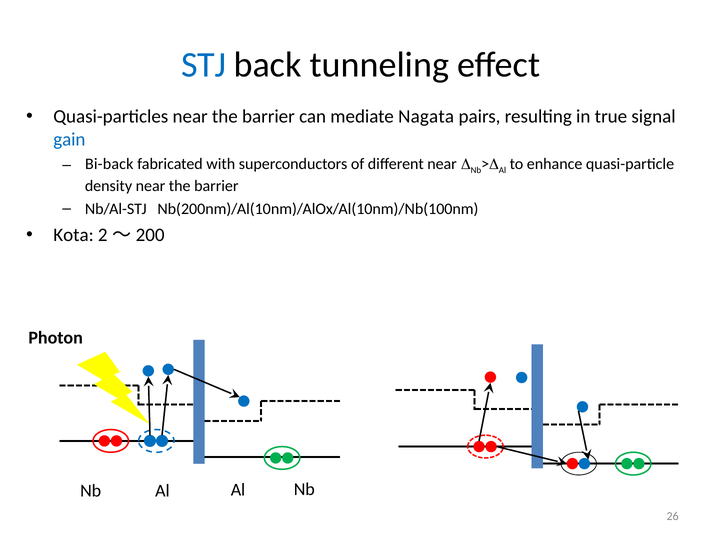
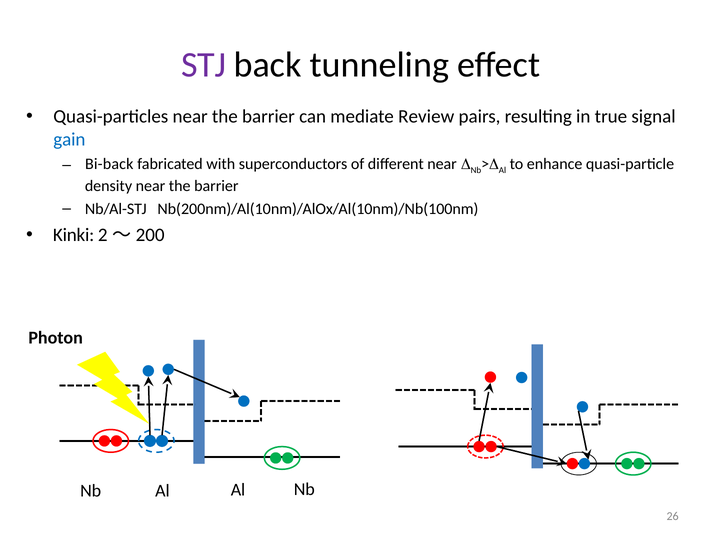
STJ colour: blue -> purple (204, 65)
Nagata: Nagata -> Review (426, 117)
Kota: Kota -> Kinki (74, 235)
